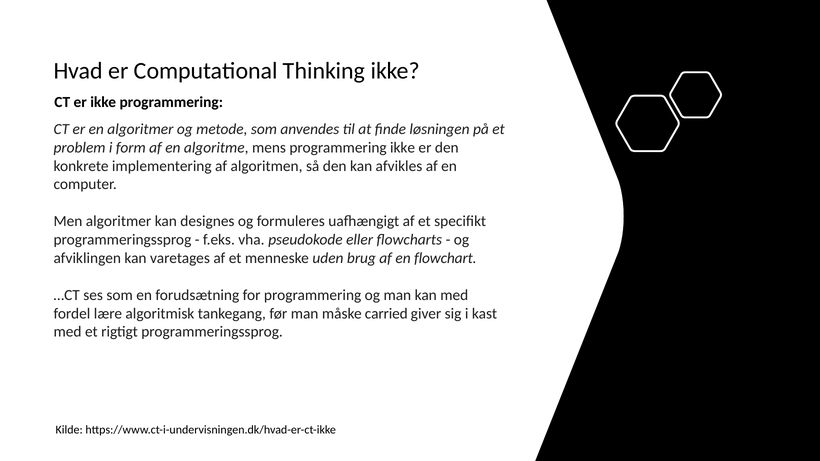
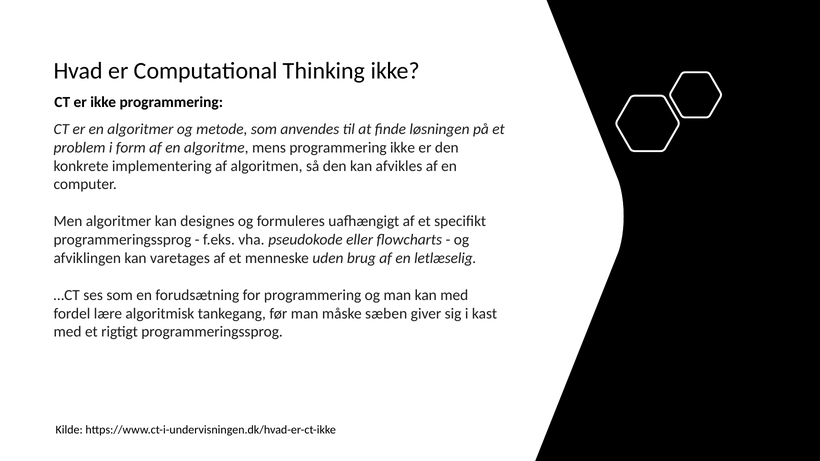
flowchart: flowchart -> letlæselig (445, 258)
carried: carried -> sæben (386, 314)
